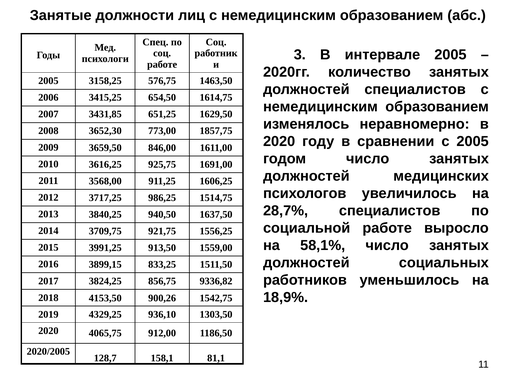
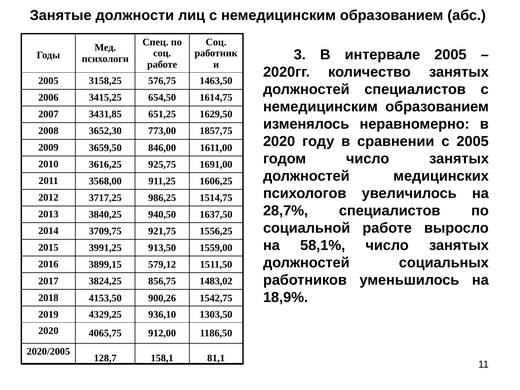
833,25: 833,25 -> 579,12 (162, 264)
9336,82: 9336,82 -> 1483,02 (216, 281)
